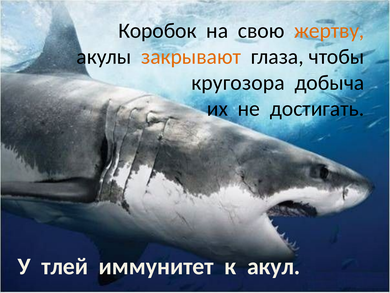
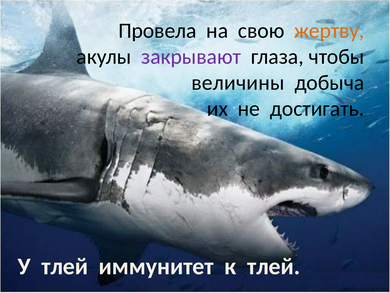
Коробок: Коробок -> Провела (157, 31)
закрывают colour: orange -> purple (191, 57)
кругозора: кругозора -> величины (238, 83)
к акул: акул -> тлей (274, 266)
